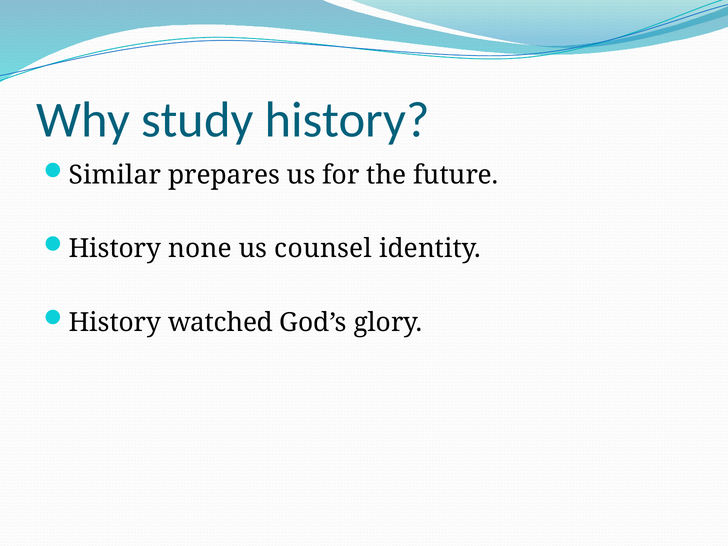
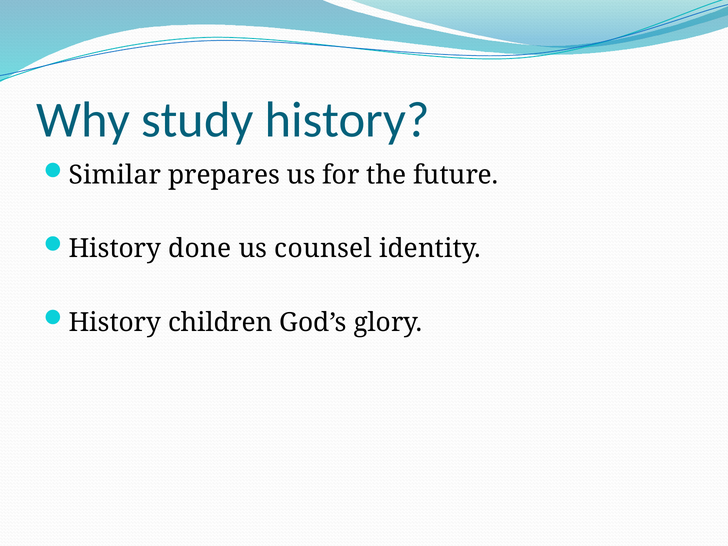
none: none -> done (200, 249)
watched: watched -> children (220, 322)
